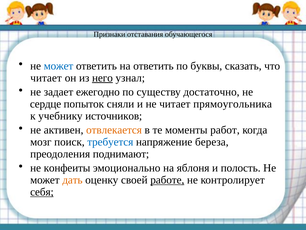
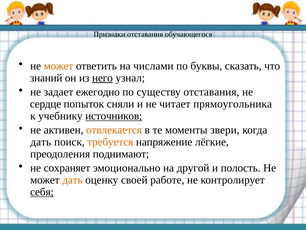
может colour: blue -> orange (59, 66)
на ответить: ответить -> числами (153, 66)
читает: читает -> знаний (46, 78)
существу достаточно: достаточно -> отставания (211, 92)
источников underline: none -> present (114, 116)
работ: работ -> звери (225, 130)
мозг: мозг -> дать (41, 142)
требуется colour: blue -> orange (110, 142)
береза: береза -> лёгкие (212, 142)
конфеиты: конфеиты -> сохраняет (67, 168)
яблоня: яблоня -> другой (193, 168)
работе underline: present -> none (167, 180)
